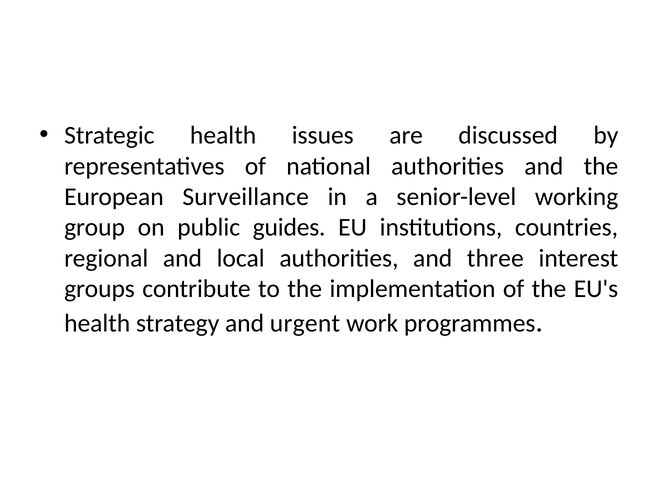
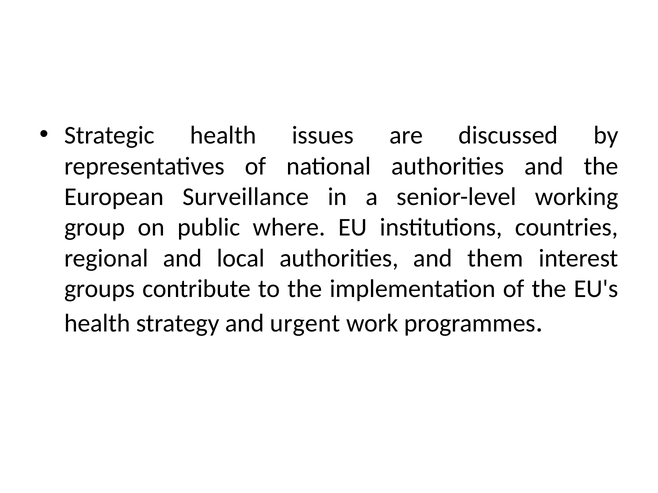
guides: guides -> where (289, 228)
three: three -> them (495, 258)
